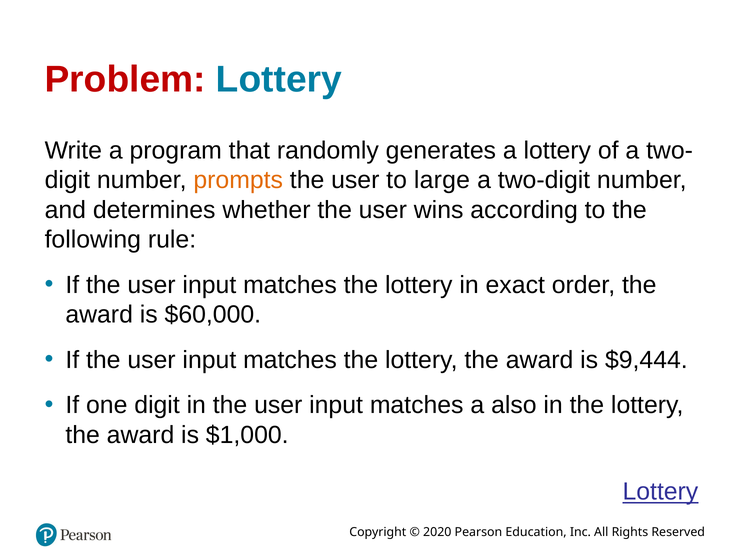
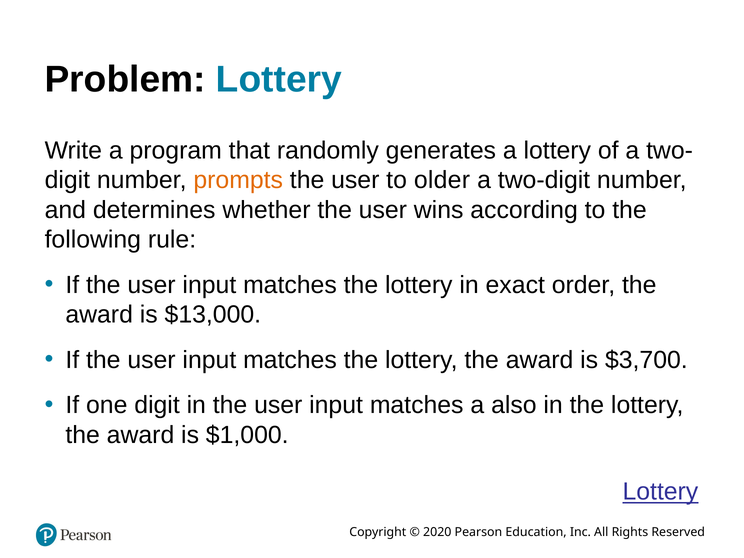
Problem colour: red -> black (125, 80)
large: large -> older (442, 180)
$60,000: $60,000 -> $13,000 (213, 315)
$9,444: $9,444 -> $3,700 (646, 360)
